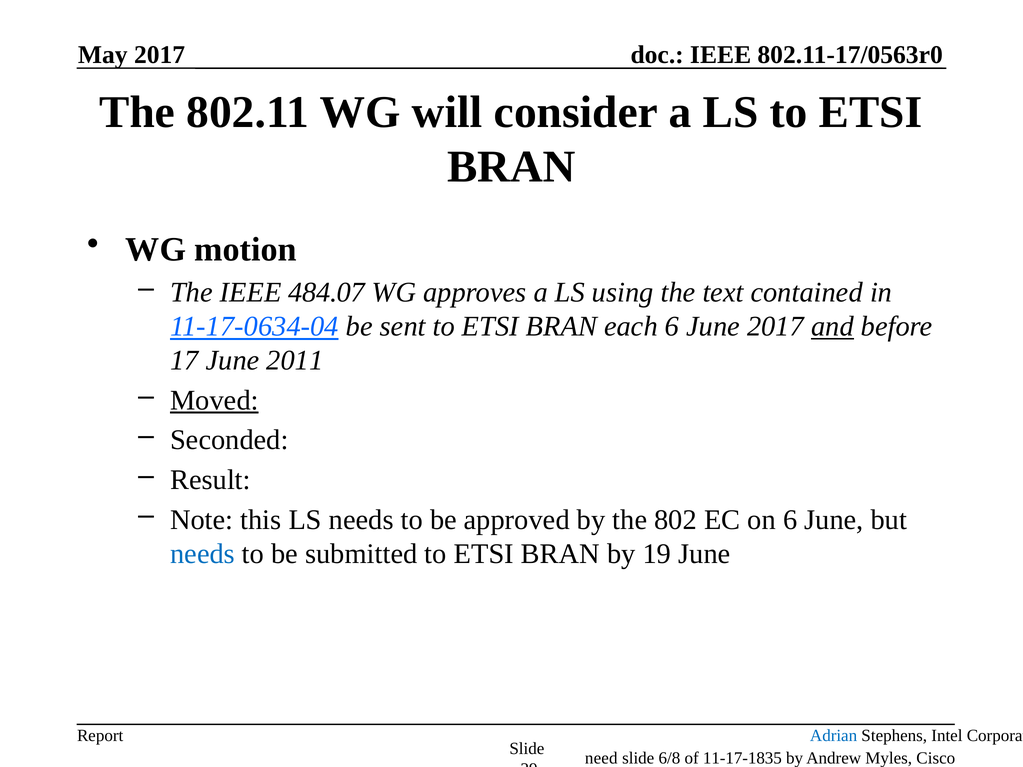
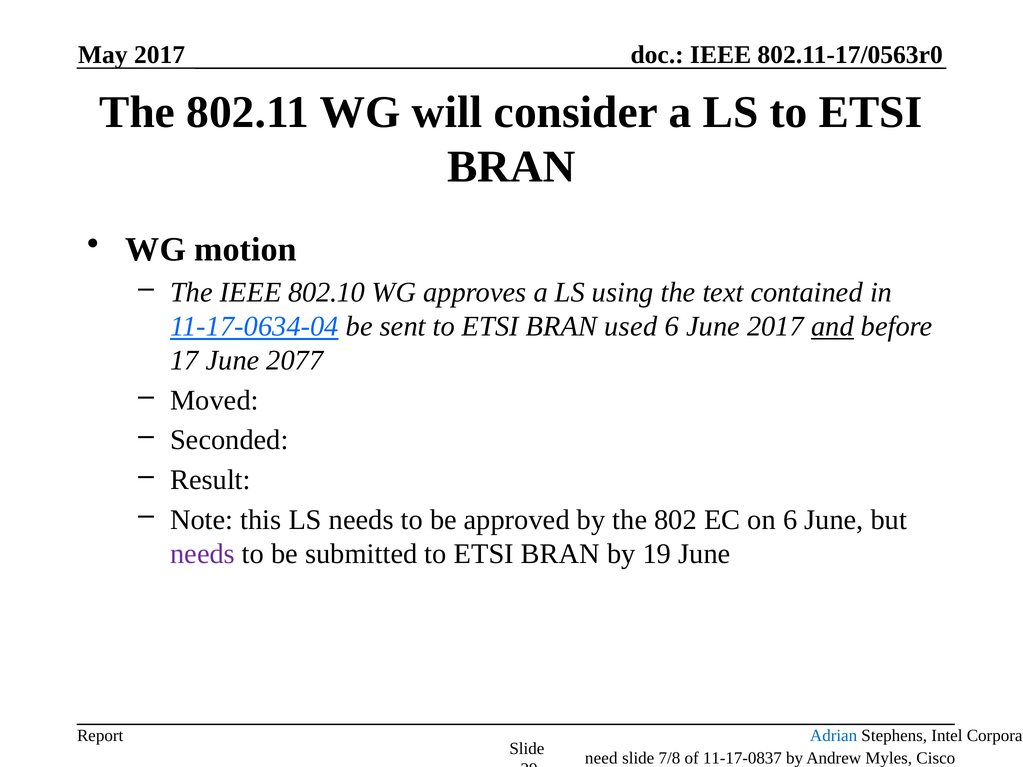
484.07: 484.07 -> 802.10 (327, 292)
each: each -> used (631, 327)
2011: 2011 -> 2077 (295, 361)
Moved underline: present -> none (214, 400)
needs colour: blue -> purple (203, 554)
6/8: 6/8 -> 7/8 (669, 758)
11-17-1835: 11-17-1835 -> 11-17-0837 (742, 758)
